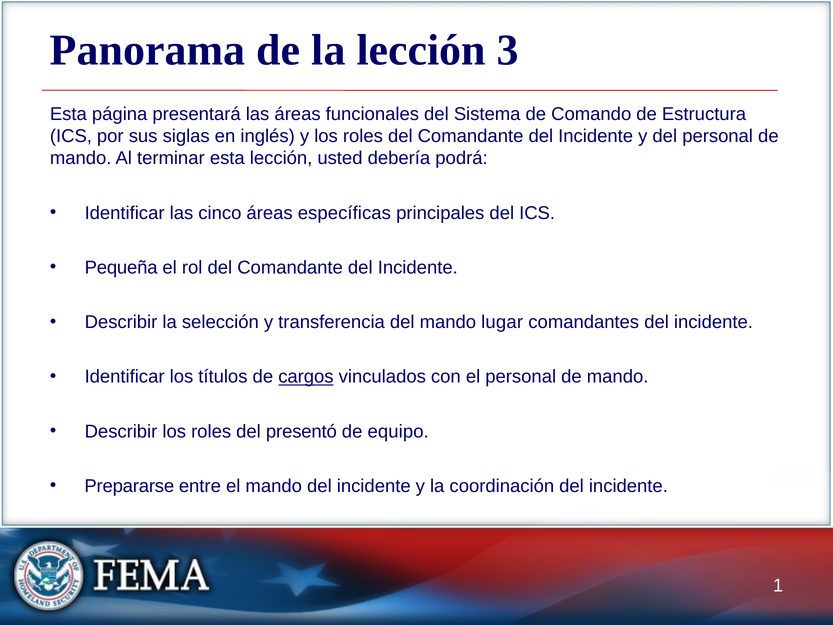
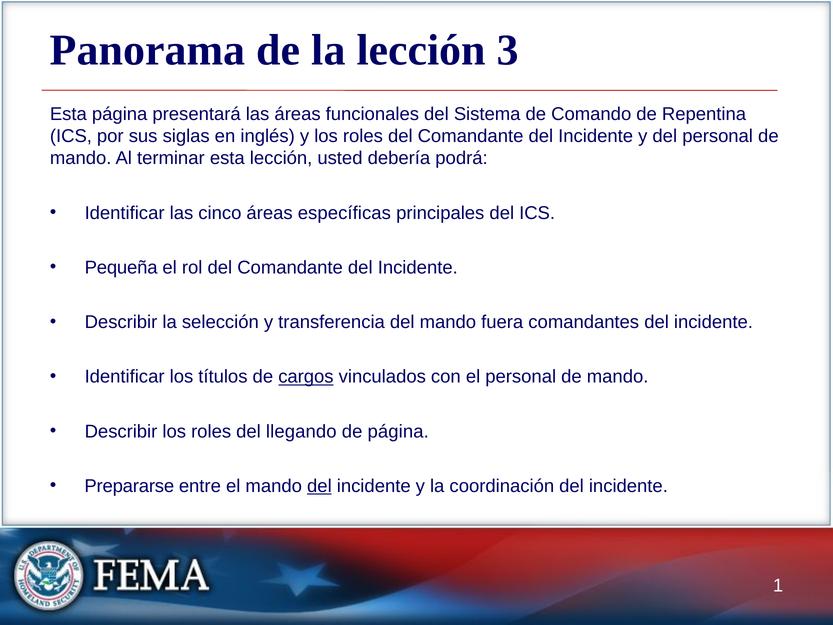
Estructura: Estructura -> Repentina (704, 114)
lugar: lugar -> fuera (502, 322)
presentó: presentó -> llegando (301, 431)
de equipo: equipo -> página (398, 431)
del underline: none -> present (319, 486)
